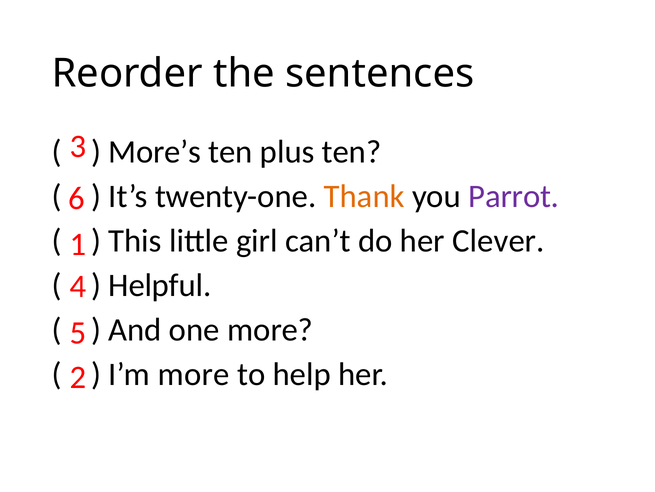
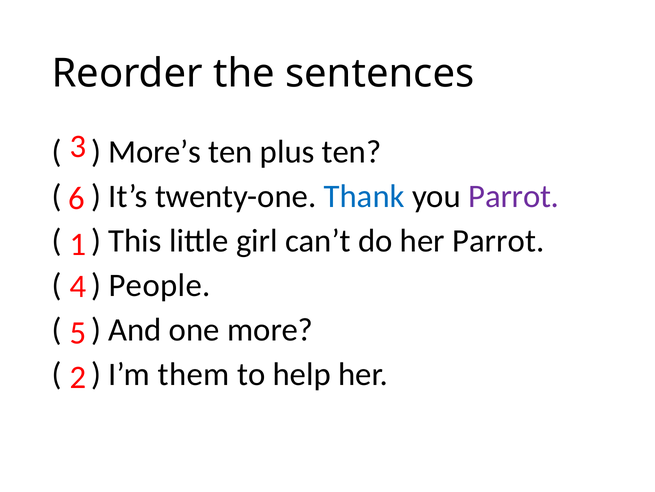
Thank colour: orange -> blue (364, 196)
her Clever: Clever -> Parrot (498, 240)
Helpful: Helpful -> People (160, 285)
I’m more: more -> them (194, 374)
